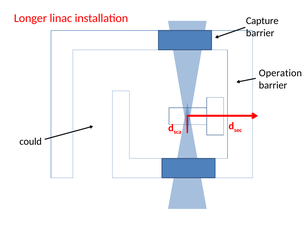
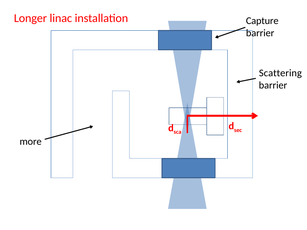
Operation: Operation -> Scattering (280, 73)
could: could -> more (31, 142)
